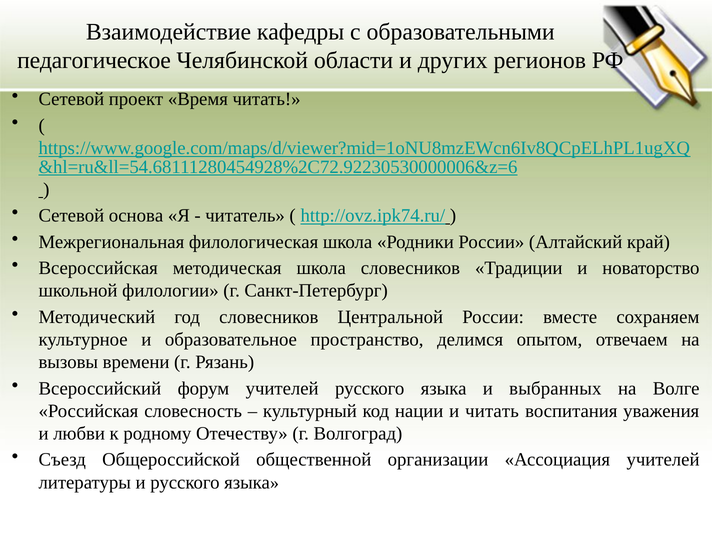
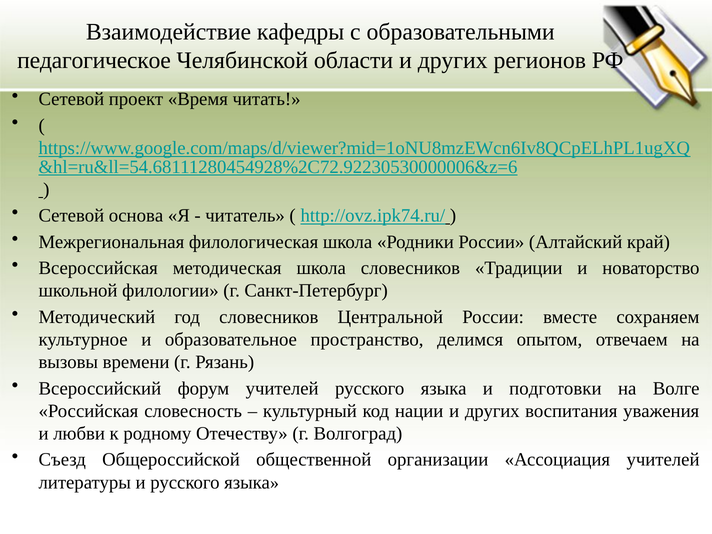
выбранных: выбранных -> подготовки (555, 388)
нации и читать: читать -> других (492, 411)
